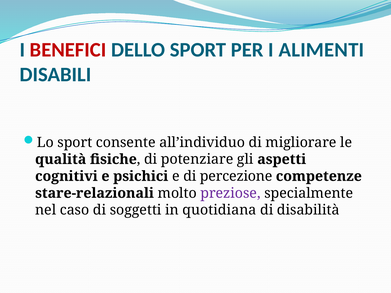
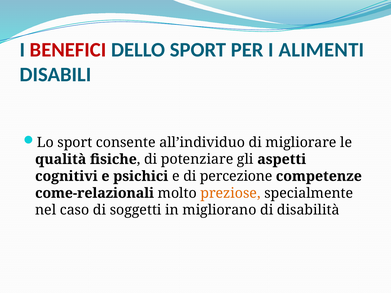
stare-relazionali: stare-relazionali -> come-relazionali (95, 193)
preziose colour: purple -> orange (230, 193)
quotidiana: quotidiana -> migliorano (219, 210)
